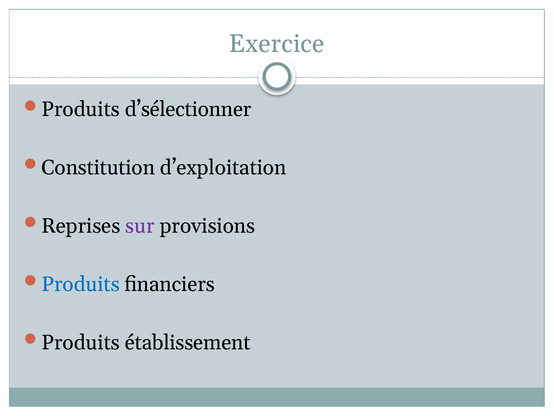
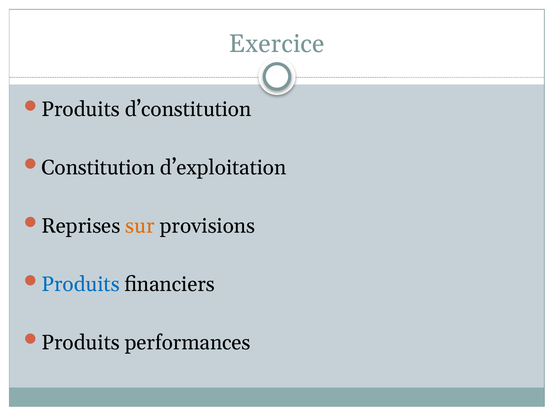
d’sélectionner: d’sélectionner -> d’constitution (188, 109)
sur colour: purple -> orange (140, 226)
établissement: établissement -> performances (188, 342)
